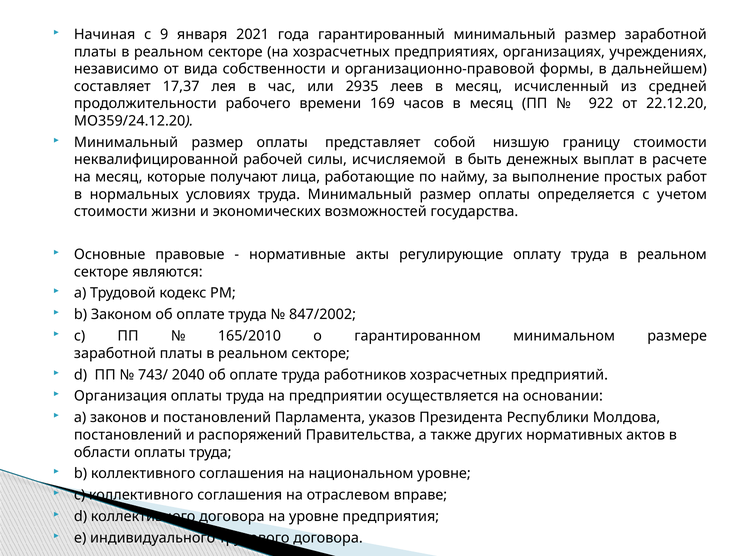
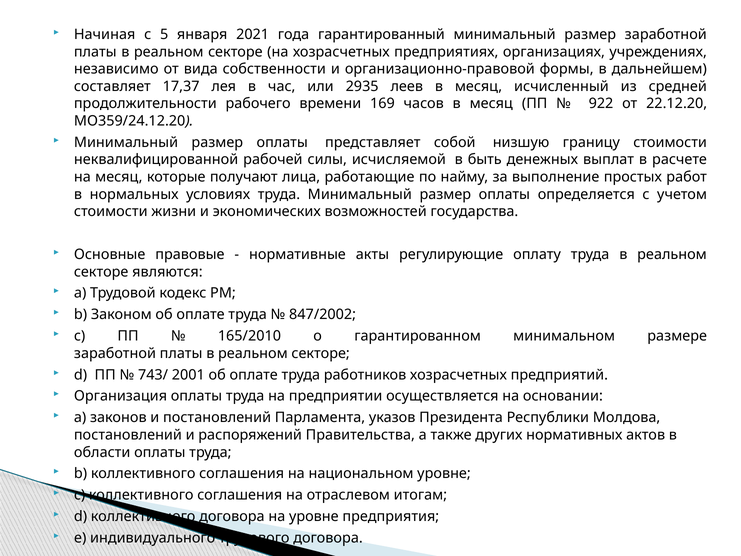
9: 9 -> 5 (164, 34)
2040: 2040 -> 2001 (188, 375)
вправе: вправе -> итогам (420, 495)
